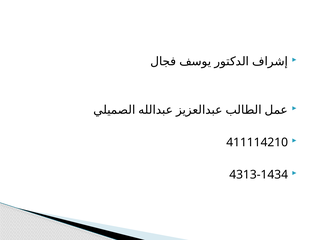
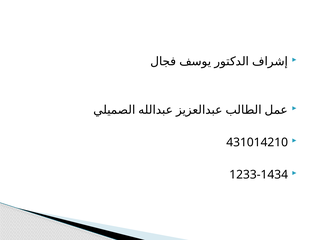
411114210: 411114210 -> 431014210 (257, 142)
4313-1434: 4313-1434 -> 1233-1434 (259, 175)
